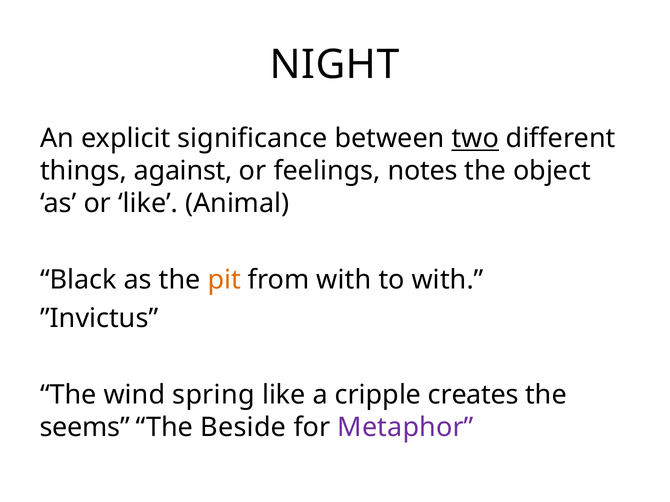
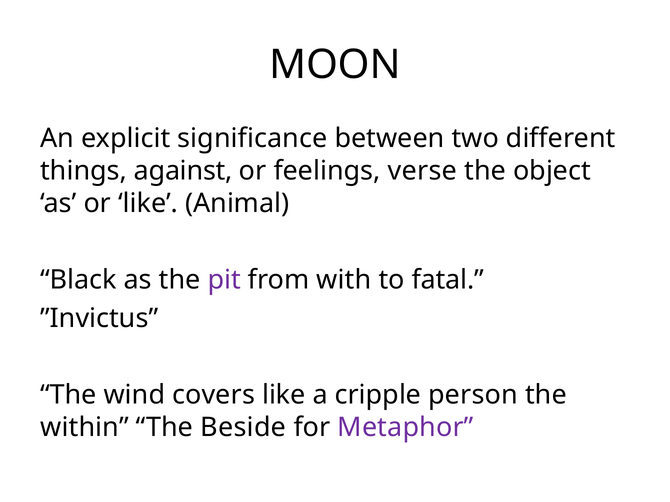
NIGHT: NIGHT -> MOON (335, 65)
two underline: present -> none (475, 139)
notes: notes -> verse (422, 171)
pit colour: orange -> purple (224, 280)
to with: with -> fatal (448, 280)
spring: spring -> covers (214, 395)
creates: creates -> person (473, 395)
seems: seems -> within (85, 428)
